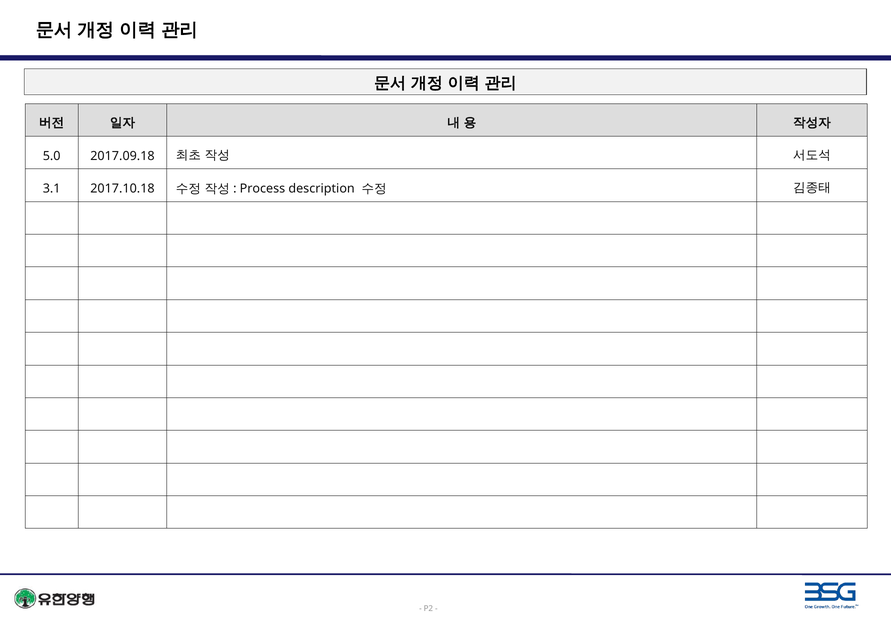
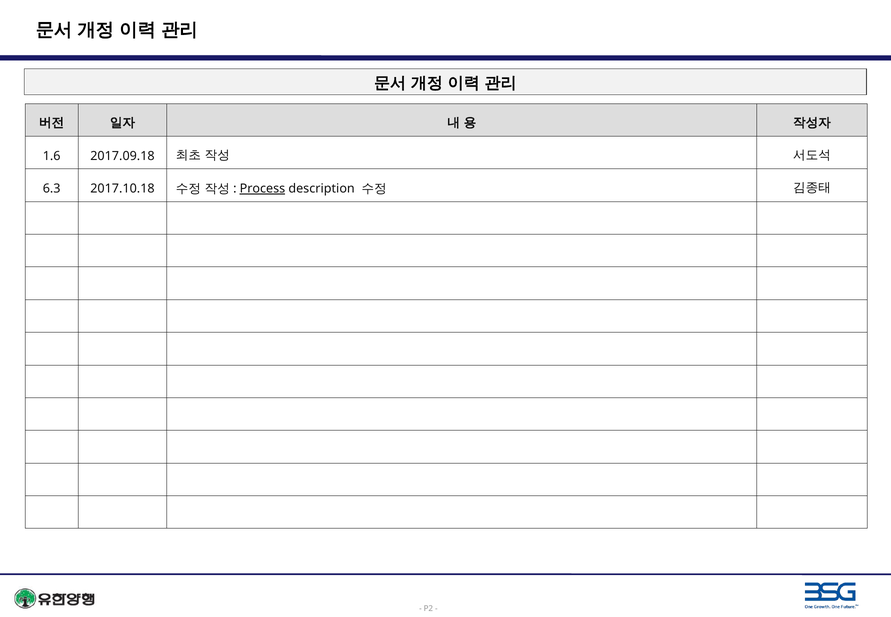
5.0: 5.0 -> 1.6 (52, 156)
3.1: 3.1 -> 6.3 (52, 189)
Process underline: none -> present (262, 189)
